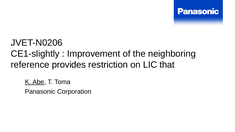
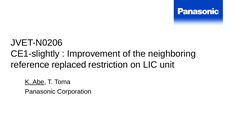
provides: provides -> replaced (69, 65)
that: that -> unit (167, 65)
